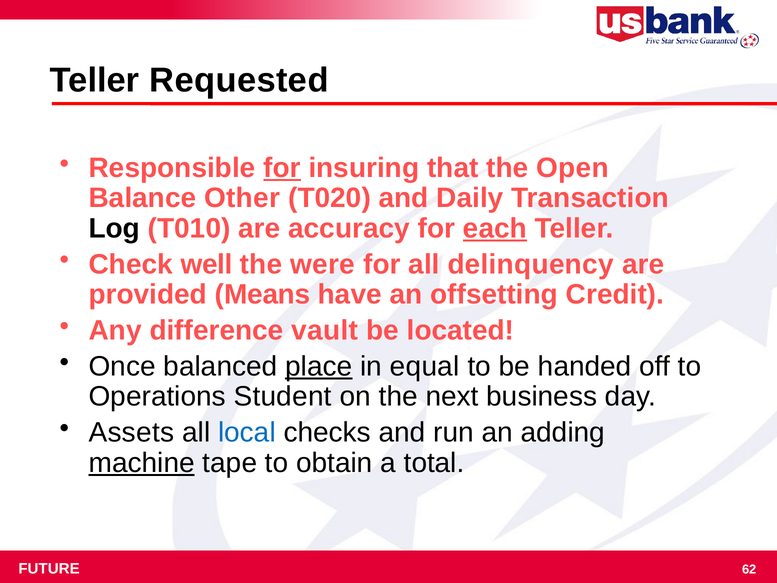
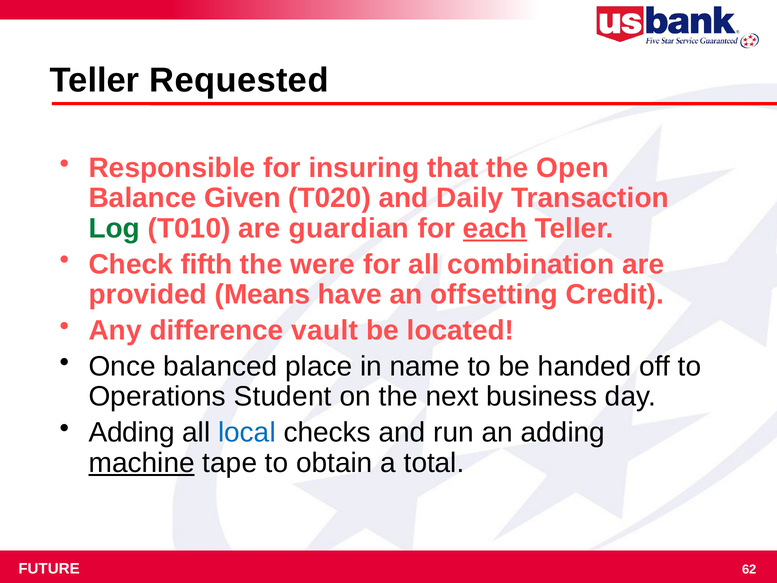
for underline: present -> none (282, 168)
Other: Other -> Given (242, 198)
Log colour: black -> green (114, 228)
accuracy: accuracy -> guardian (349, 228)
well: well -> fifth (207, 264)
delinquency: delinquency -> combination (531, 264)
place underline: present -> none (319, 366)
equal: equal -> name (425, 366)
Assets: Assets -> Adding (132, 432)
